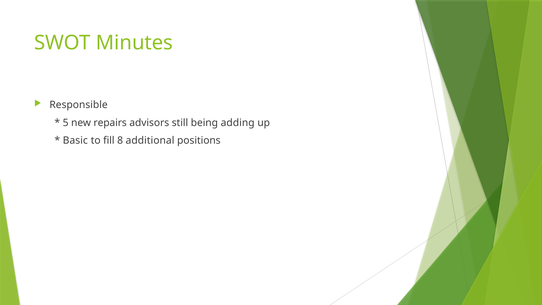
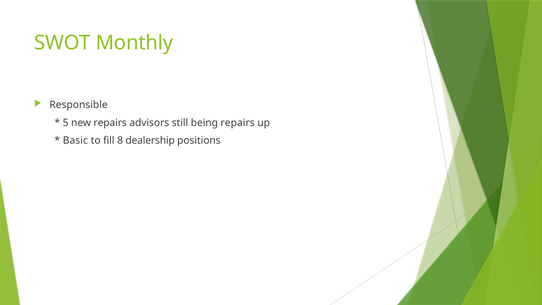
Minutes: Minutes -> Monthly (135, 43)
being adding: adding -> repairs (238, 123)
additional: additional -> dealership (150, 141)
